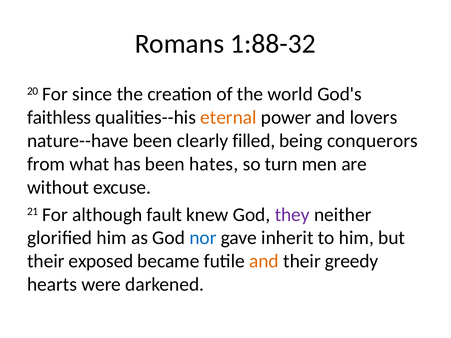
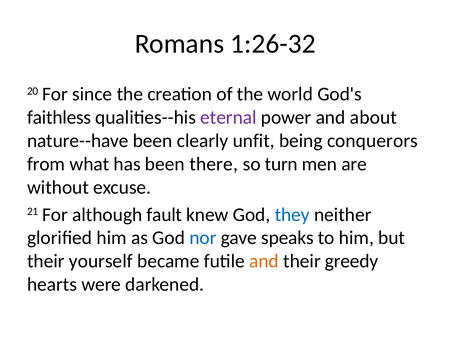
1:88-32: 1:88-32 -> 1:26-32 (273, 44)
eternal colour: orange -> purple (228, 118)
lovers: lovers -> about (373, 118)
filled: filled -> unfit (254, 141)
hates: hates -> there (214, 164)
they colour: purple -> blue (292, 215)
inherit: inherit -> speaks (287, 238)
exposed: exposed -> yourself (101, 261)
